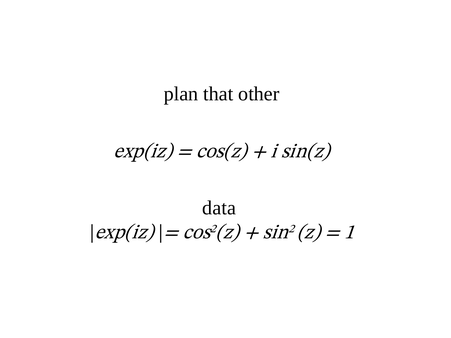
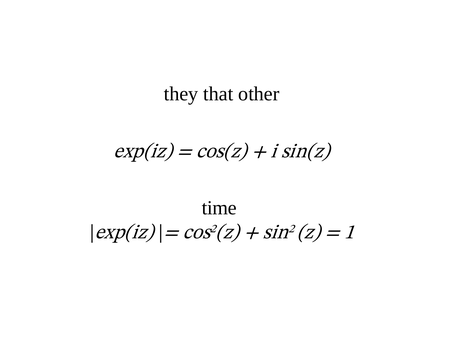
plan: plan -> they (181, 94)
data: data -> time (219, 208)
